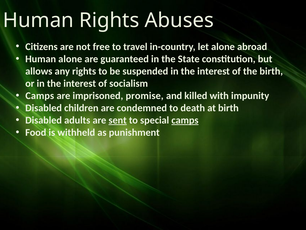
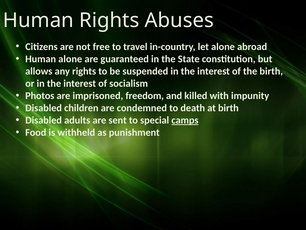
Camps: Camps -> Photos (40, 96)
promise: promise -> freedom (145, 96)
sent underline: present -> none (118, 120)
